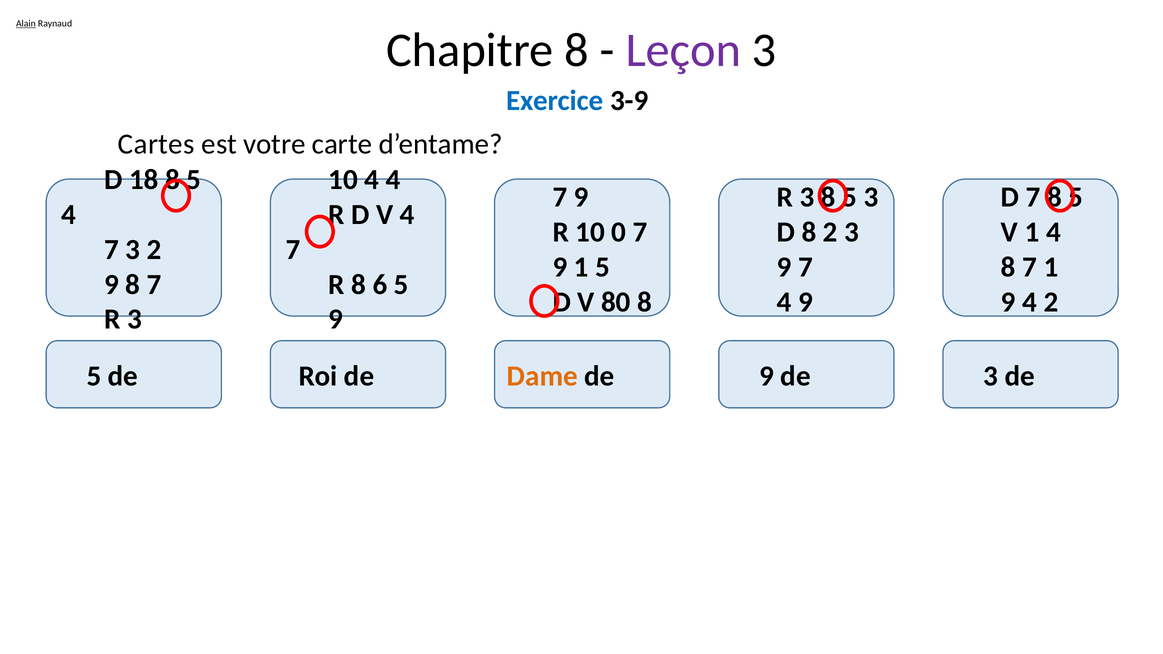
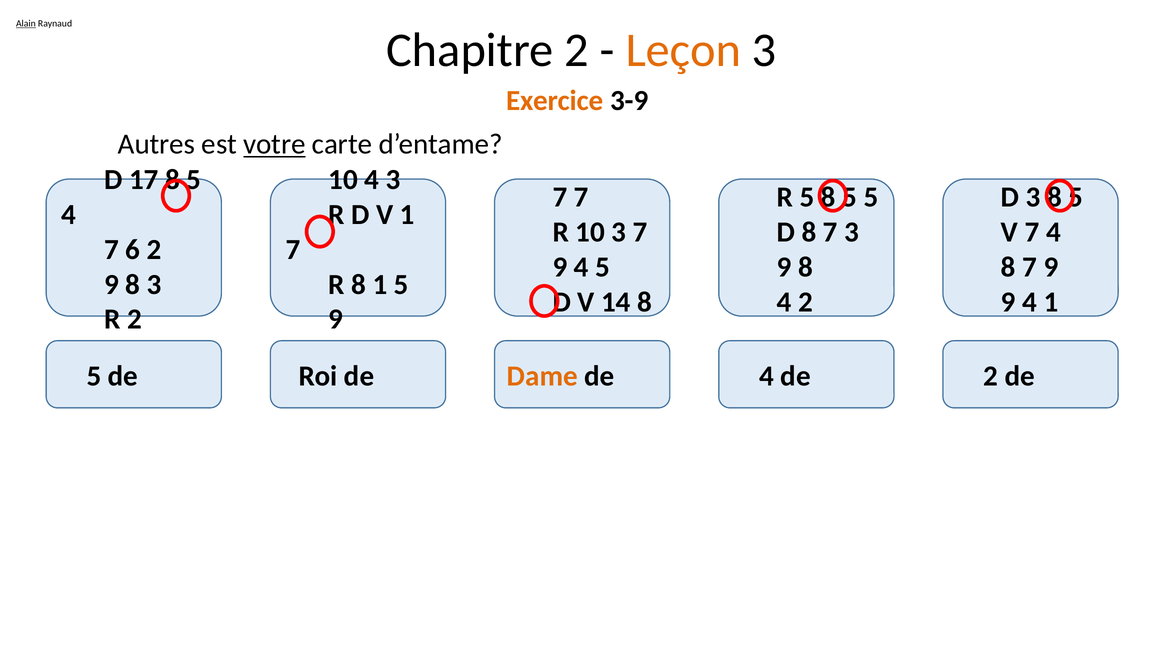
Chapitre 8: 8 -> 2 (577, 50)
Leçon colour: purple -> orange (683, 50)
Exercice colour: blue -> orange (555, 101)
Cartes: Cartes -> Autres (156, 144)
votre underline: none -> present (274, 144)
18: 18 -> 17 (144, 180)
4 4: 4 -> 3 (393, 180)
9: 9 -> 7 (581, 197)
3: 3 -> 5 (807, 197)
3: 3 -> 5 (871, 197)
7: 7 -> 3 (1033, 197)
V 4: 4 -> 1 (407, 215)
10 0: 0 -> 3 (619, 232)
8 2: 2 -> 7 (830, 232)
1: 1 -> 7 (1032, 232)
3: 3 -> 6 (133, 250)
1: 1 -> 4 (581, 267)
7: 7 -> 8 (805, 267)
7 1: 1 -> 9 (1051, 267)
8 7: 7 -> 3 (154, 285)
8 6: 6 -> 1 (380, 285)
80: 80 -> 14 (616, 302)
9: 9 -> 2 (805, 302)
4 2: 2 -> 1 (1051, 302)
3: 3 -> 2 (134, 319)
9: 9 -> 4 (767, 376)
3: 3 -> 2 (991, 376)
